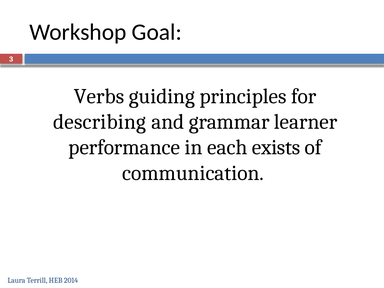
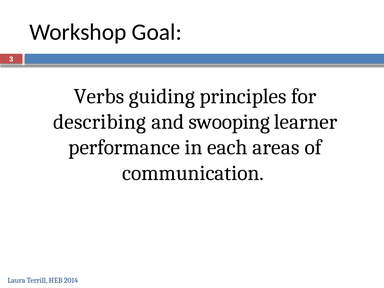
grammar: grammar -> swooping (229, 122)
exists: exists -> areas (276, 147)
